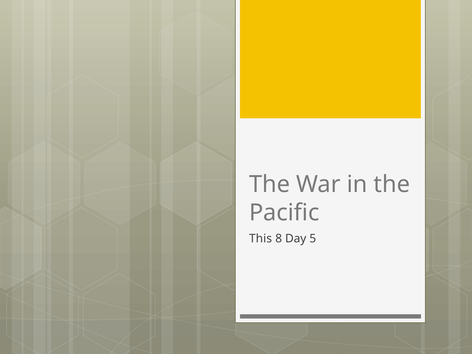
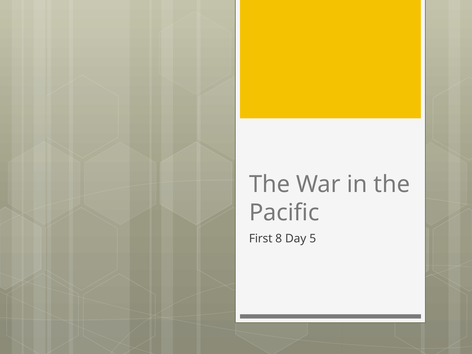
This: This -> First (261, 238)
